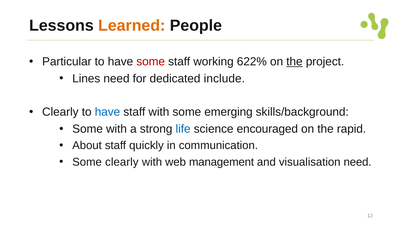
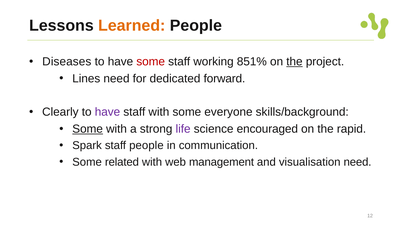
Particular: Particular -> Diseases (67, 62)
622%: 622% -> 851% (252, 62)
include: include -> forward (224, 79)
have colour: blue -> purple (107, 112)
emerging: emerging -> everyone (228, 112)
Some underline: none -> present (88, 129)
life colour: blue -> purple (183, 129)
About: About -> Spark (87, 146)
staff quickly: quickly -> people (146, 146)
Some clearly: clearly -> related (122, 162)
